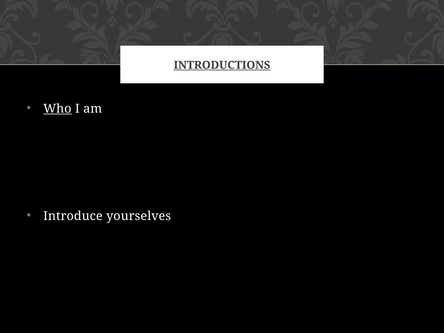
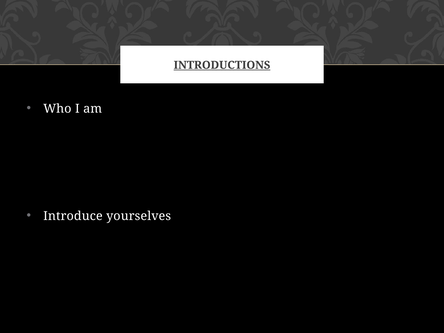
Who underline: present -> none (57, 109)
